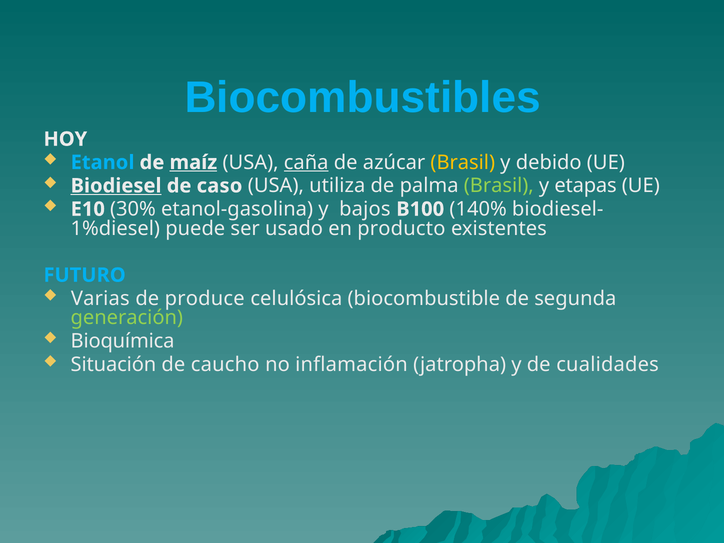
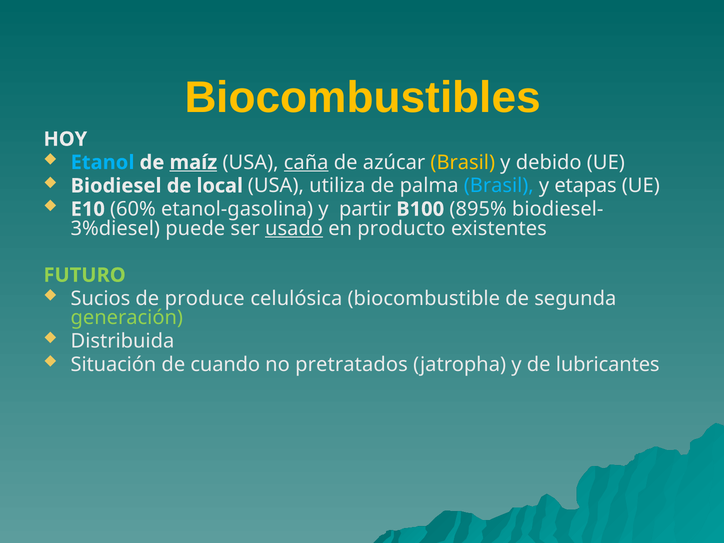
Biocombustibles colour: light blue -> yellow (363, 97)
Biodiesel underline: present -> none (116, 186)
caso: caso -> local (220, 186)
Brasil colour: light green -> light blue (499, 186)
30%: 30% -> 60% (133, 209)
bajos: bajos -> partir (365, 209)
140%: 140% -> 895% (478, 209)
1%diesel: 1%diesel -> 3%diesel (115, 228)
usado underline: none -> present (294, 228)
FUTURO colour: light blue -> light green (85, 275)
Varias: Varias -> Sucios (100, 298)
Bioquímica: Bioquímica -> Distribuida (122, 341)
caucho: caucho -> cuando (225, 365)
inflamación: inflamación -> pretratados (352, 365)
cualidades: cualidades -> lubricantes (608, 365)
